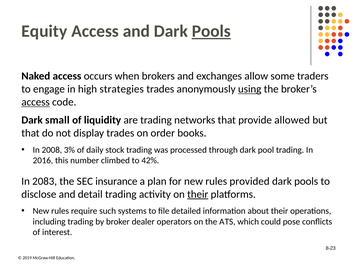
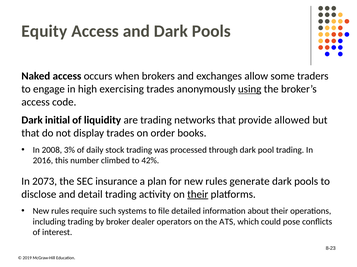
Pools underline: present -> none (211, 31)
strategies: strategies -> exercising (122, 89)
access underline: present -> none (36, 102)
small: small -> initial (57, 120)
2083: 2083 -> 2073 (45, 182)
provided: provided -> generate (250, 182)
